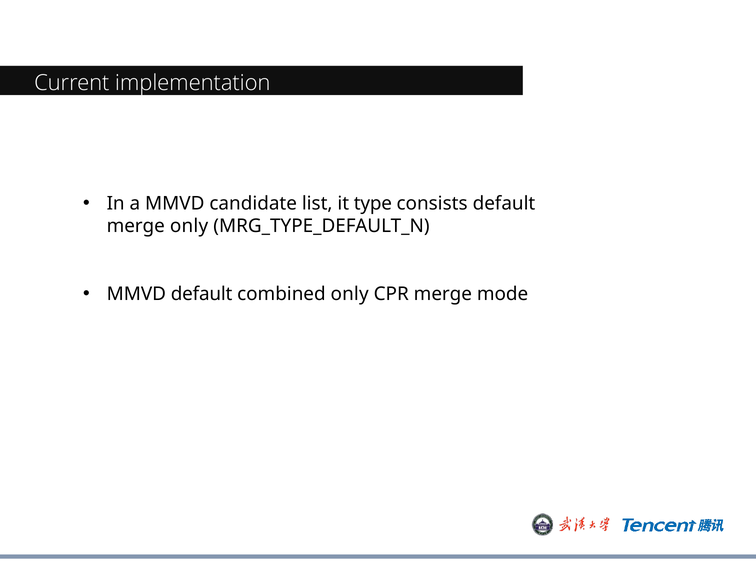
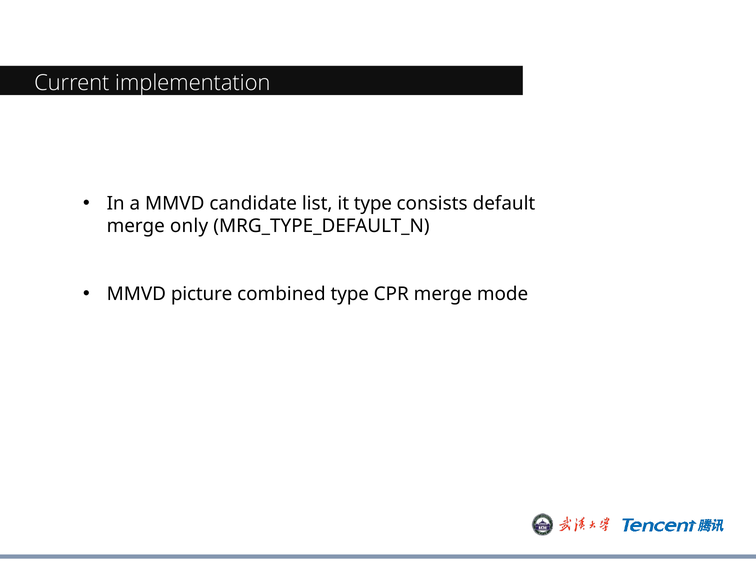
MMVD default: default -> picture (202, 294)
combined only: only -> type (350, 294)
